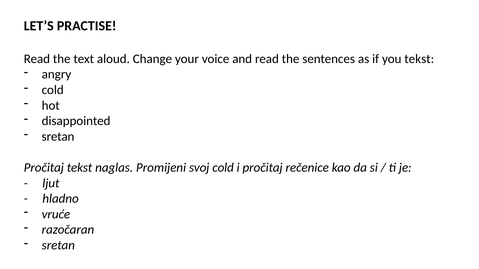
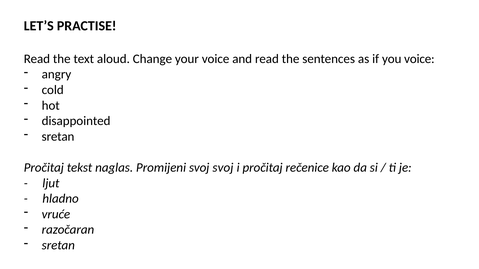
you tekst: tekst -> voice (419, 59)
svoj cold: cold -> svoj (223, 168)
